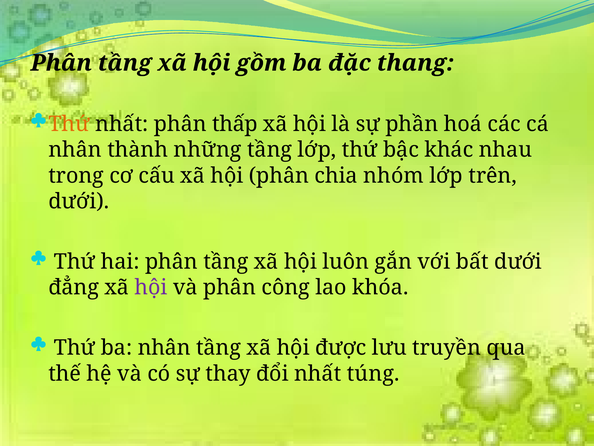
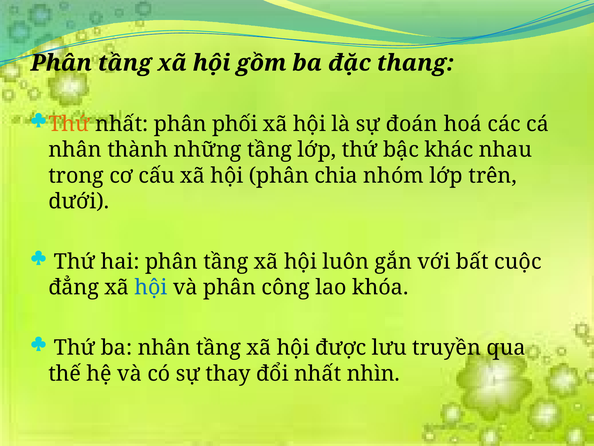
thấp: thấp -> phối (235, 124)
phần: phần -> đoán (412, 124)
bất dưới: dưới -> cuộc (518, 261)
hội colour: purple -> blue (151, 287)
túng: túng -> nhìn (373, 373)
